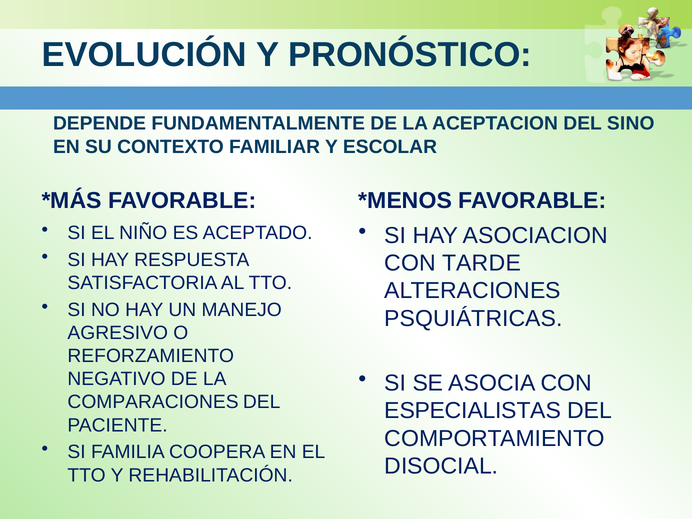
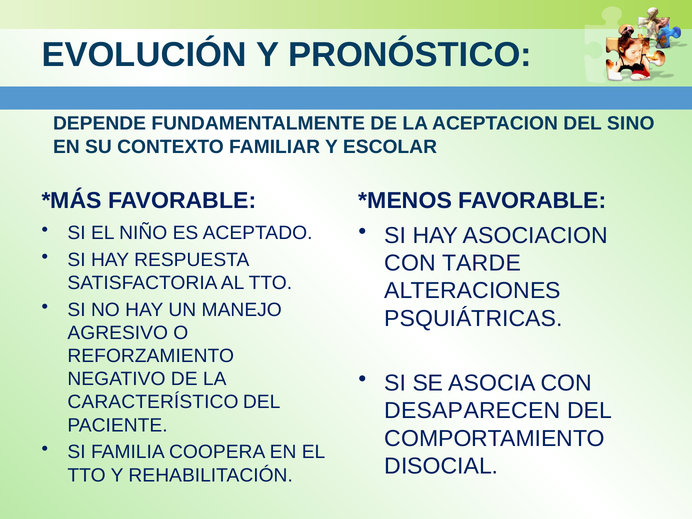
COMPARACIONES: COMPARACIONES -> CARACTERÍSTICO (153, 402)
ESPECIALISTAS: ESPECIALISTAS -> DESAPARECEN (472, 411)
